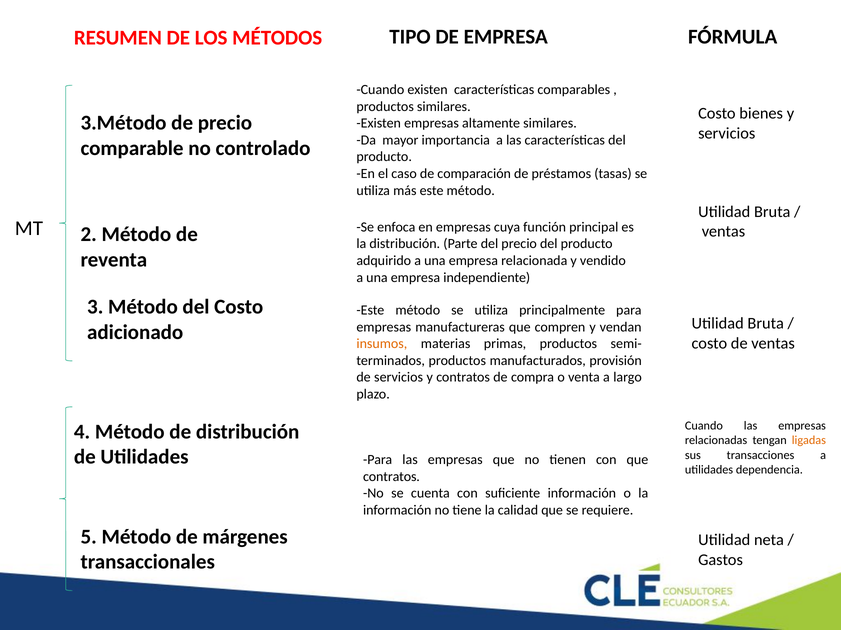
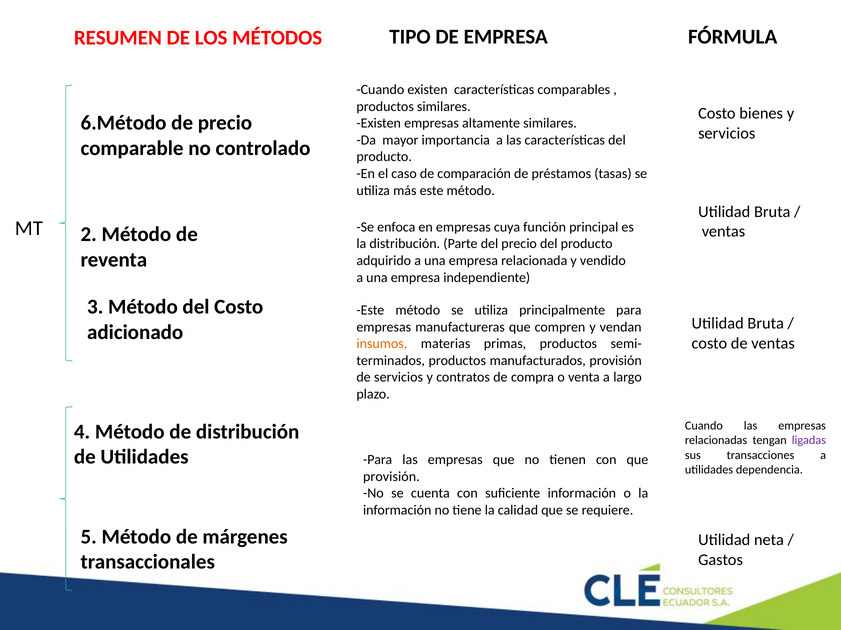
3.Método: 3.Método -> 6.Método (124, 123)
ligadas colour: orange -> purple (809, 441)
contratos: contratos -> provisión (391, 477)
